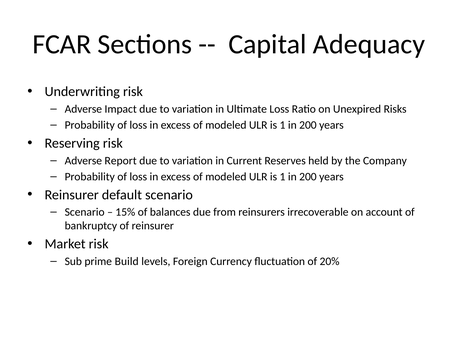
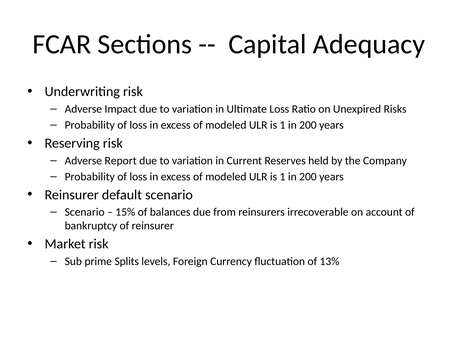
Build: Build -> Splits (127, 262)
20%: 20% -> 13% (330, 262)
